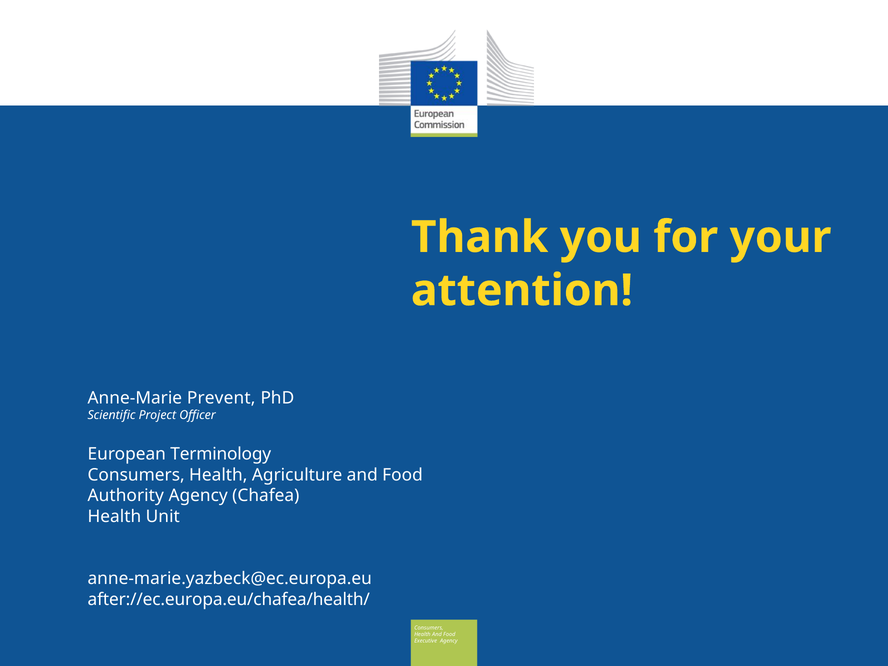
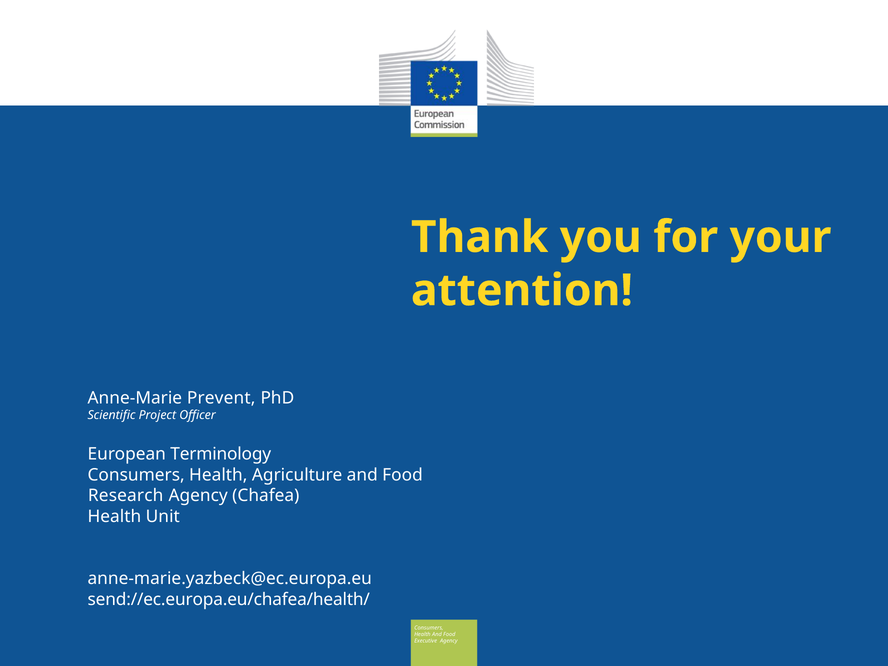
Authority: Authority -> Research (126, 496)
after://ec.europa.eu/chafea/health/: after://ec.europa.eu/chafea/health/ -> send://ec.europa.eu/chafea/health/ (229, 599)
